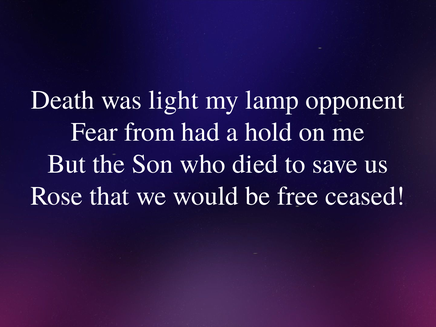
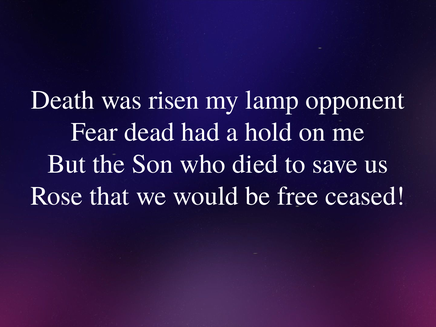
light: light -> risen (174, 100)
from: from -> dead (149, 132)
